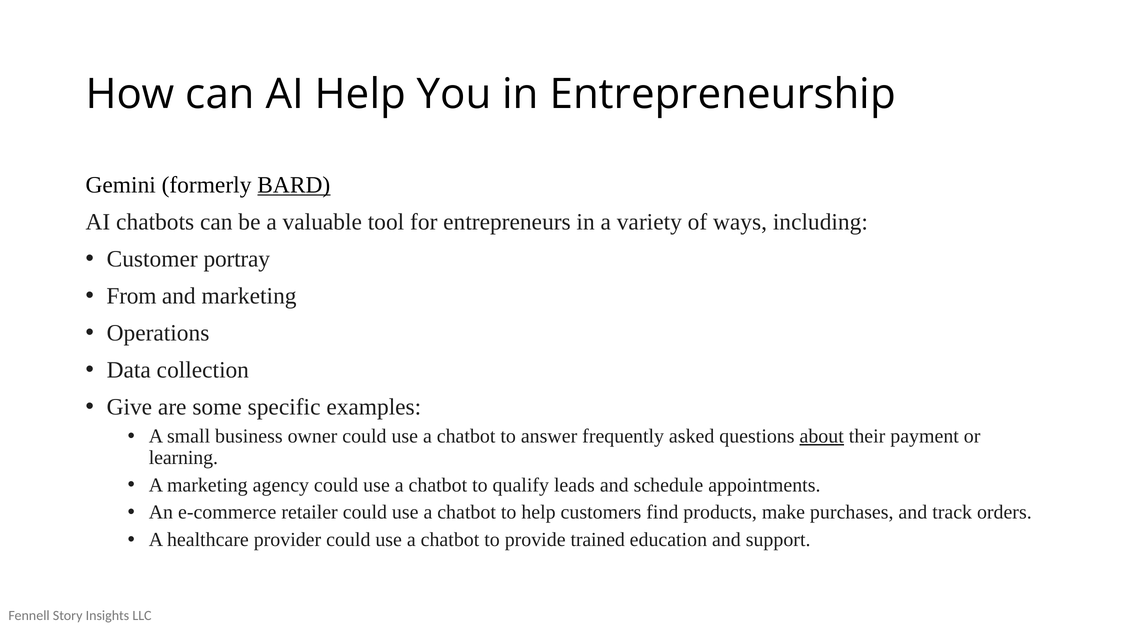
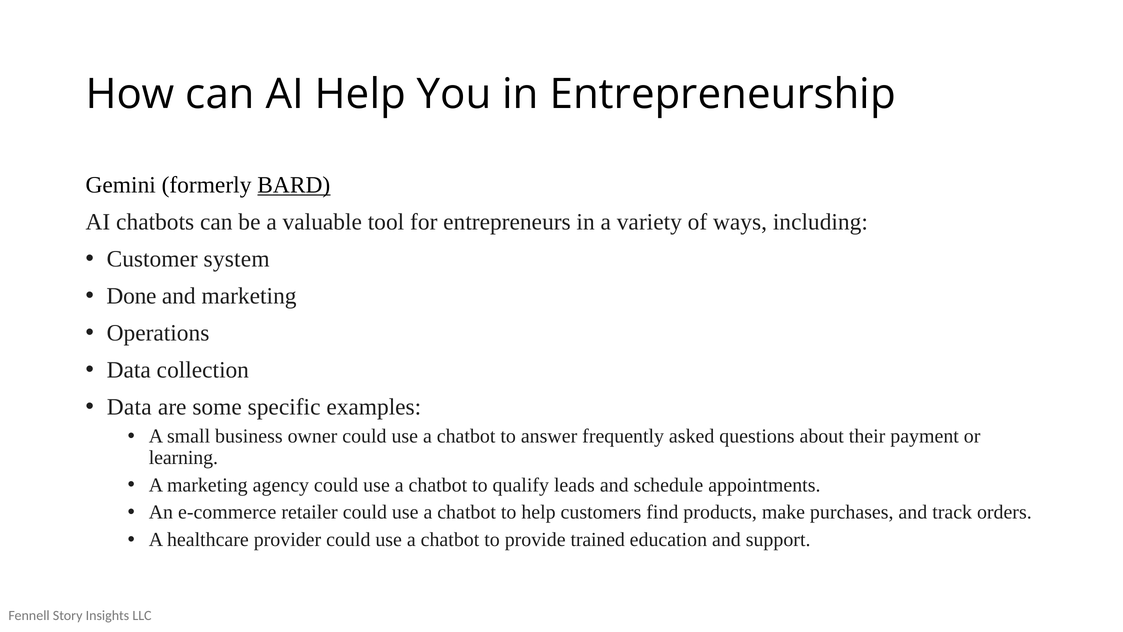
portray: portray -> system (237, 259)
From: From -> Done (131, 296)
Give: Give -> Data (129, 407)
about underline: present -> none (822, 436)
